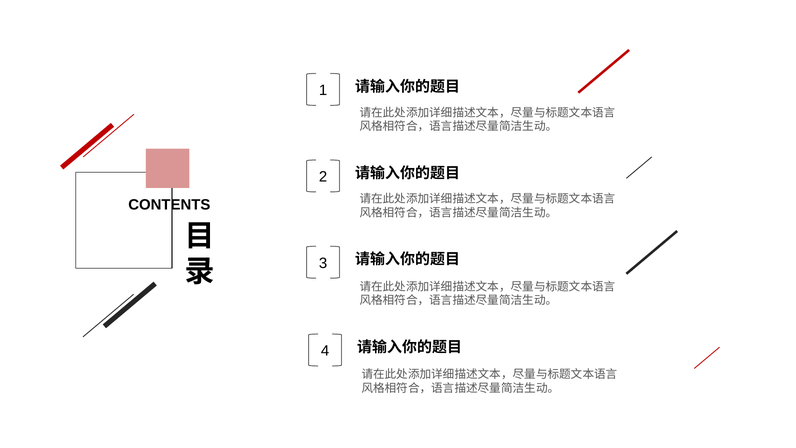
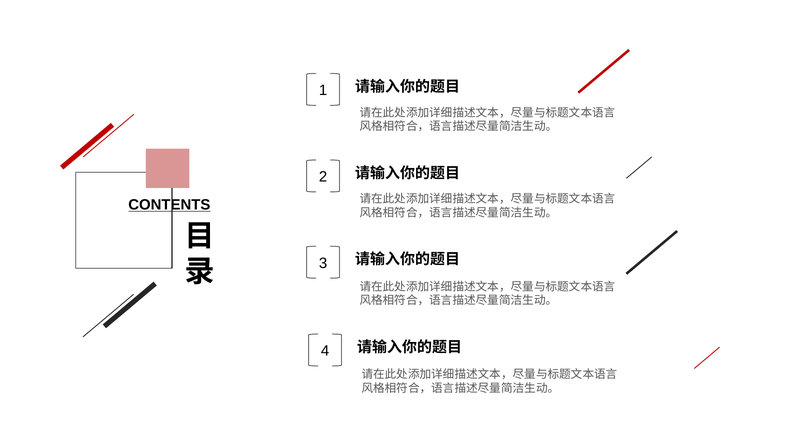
CONTENTS underline: none -> present (169, 205)
